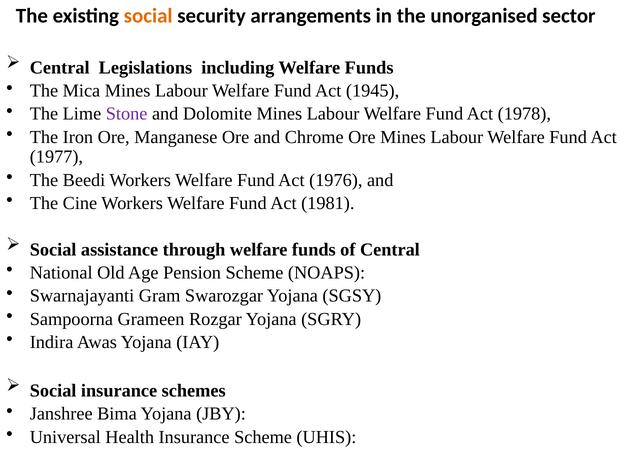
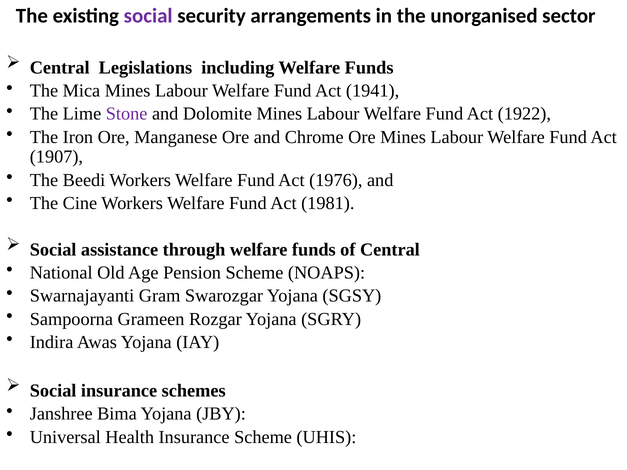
social colour: orange -> purple (148, 16)
1945: 1945 -> 1941 (373, 91)
1978: 1978 -> 1922 (524, 114)
1977: 1977 -> 1907 (56, 157)
